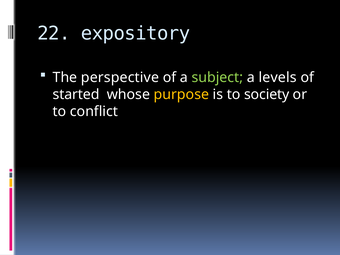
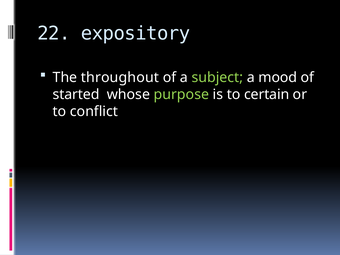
perspective: perspective -> throughout (120, 77)
levels: levels -> mood (278, 77)
purpose colour: yellow -> light green (181, 94)
society: society -> certain (267, 94)
